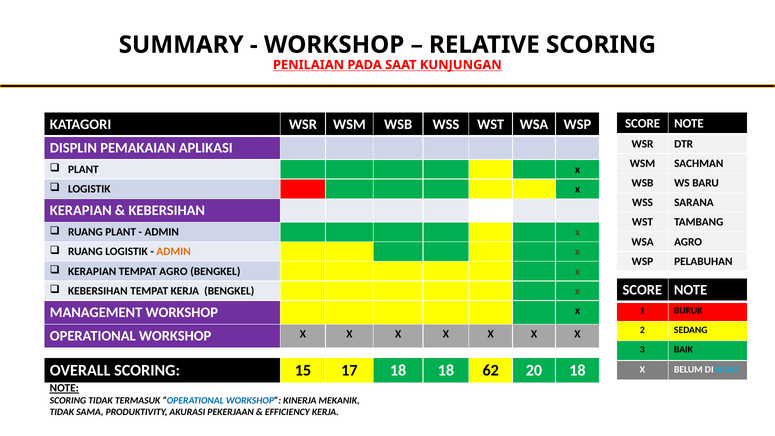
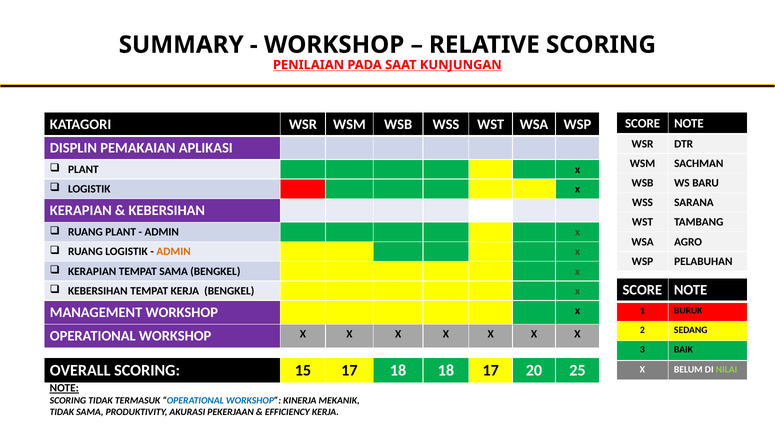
TEMPAT AGRO: AGRO -> SAMA (174, 271)
18 62: 62 -> 17 (491, 370)
20 18: 18 -> 25 (577, 370)
NILAI colour: light blue -> light green (727, 369)
